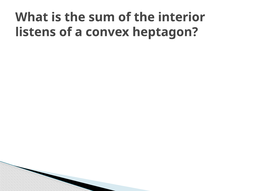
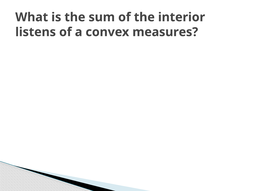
heptagon: heptagon -> measures (165, 32)
